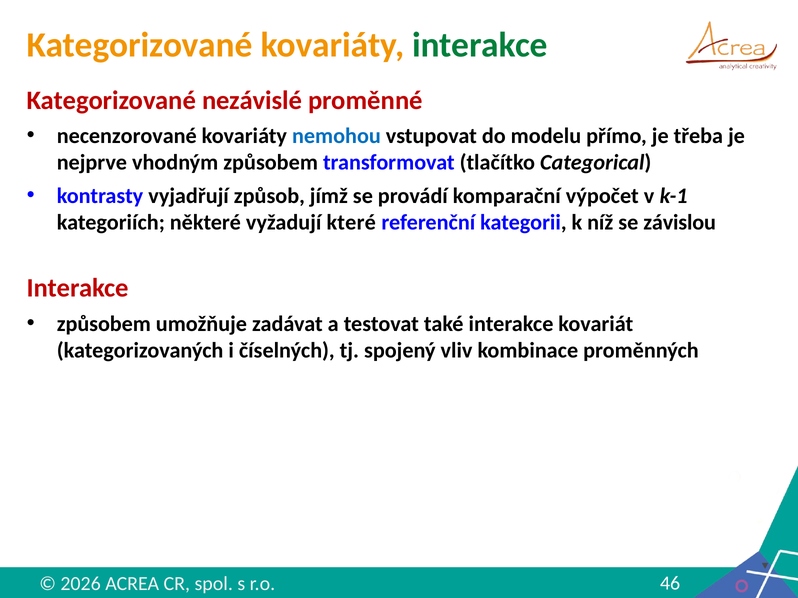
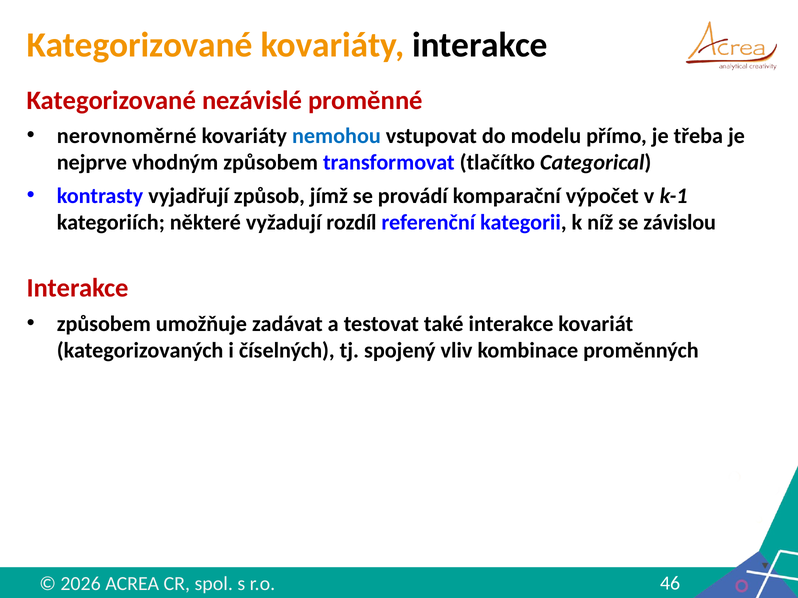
interakce colour: green -> black (480, 45)
necenzorované: necenzorované -> nerovnoměrné (127, 136)
které: které -> rozdíl (351, 222)
